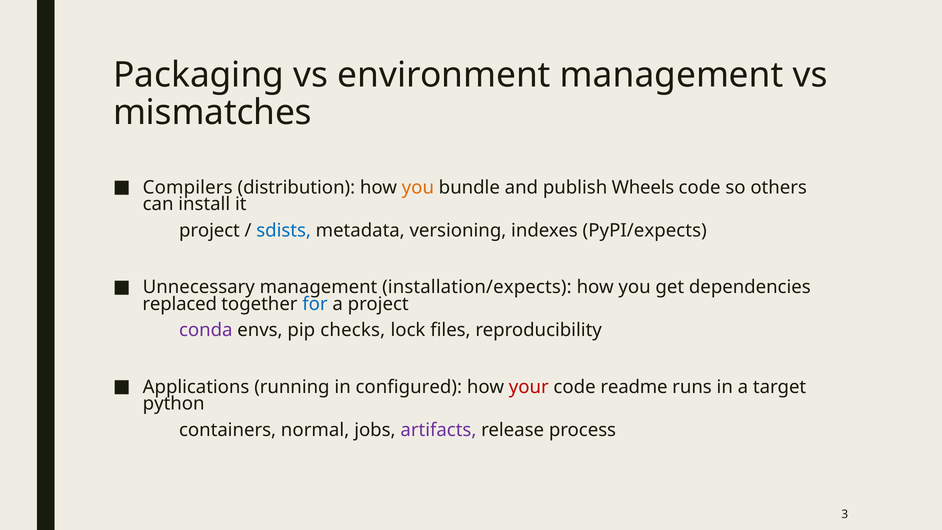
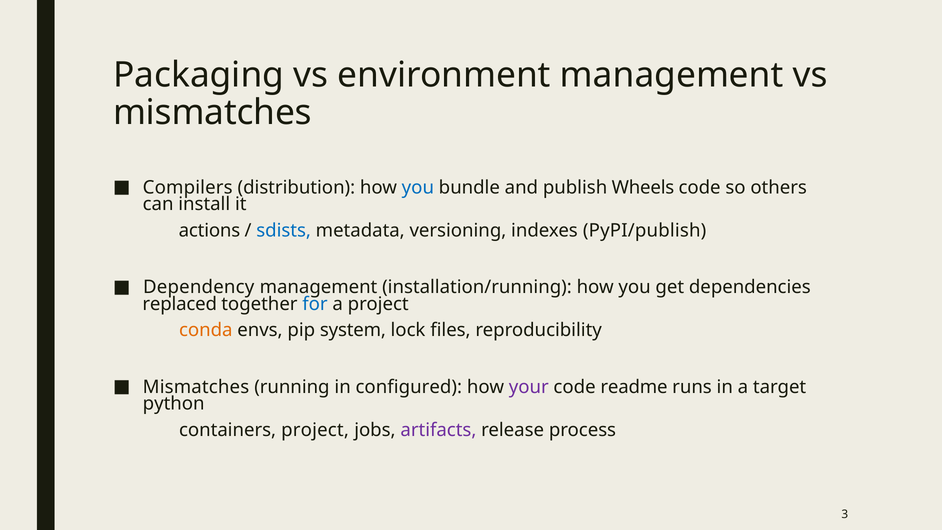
you colour: orange -> blue (418, 187)
project: project -> actions (209, 231)
PyPI/expects: PyPI/expects -> PyPI/publish (645, 231)
Unnecessary: Unnecessary -> Dependency (199, 287)
installation/expects: installation/expects -> installation/running (477, 287)
conda colour: purple -> orange (206, 330)
checks: checks -> system (353, 330)
Applications: Applications -> Mismatches (196, 387)
your colour: red -> purple (529, 387)
containers normal: normal -> project (315, 430)
